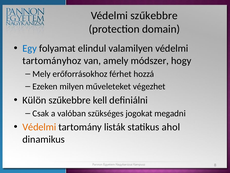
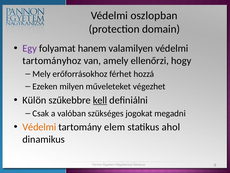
Védelmi szűkebbre: szűkebbre -> oszlopban (154, 16)
Egy colour: blue -> purple (30, 48)
elindul: elindul -> hanem (92, 48)
módszer: módszer -> ellenőrzi (150, 61)
kell underline: none -> present (100, 100)
listák: listák -> elem (115, 127)
